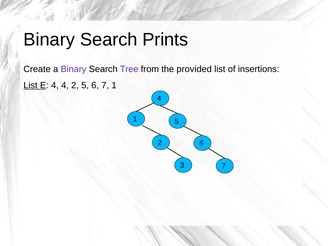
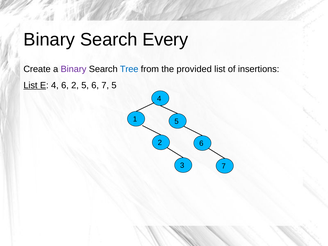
Prints: Prints -> Every (165, 40)
Tree colour: purple -> blue (129, 69)
4 4: 4 -> 6 (65, 85)
1: 1 -> 5 (114, 85)
